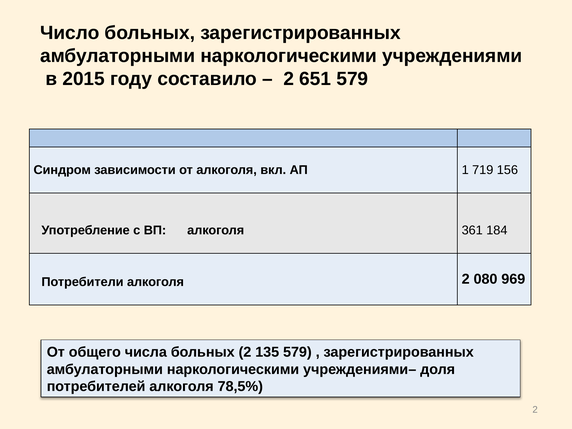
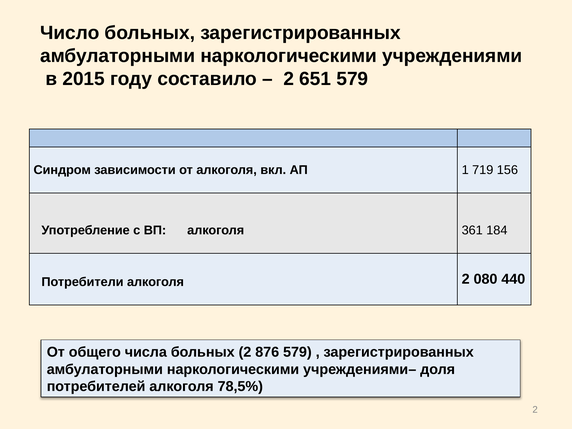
969: 969 -> 440 (513, 279)
135: 135 -> 876 (267, 352)
